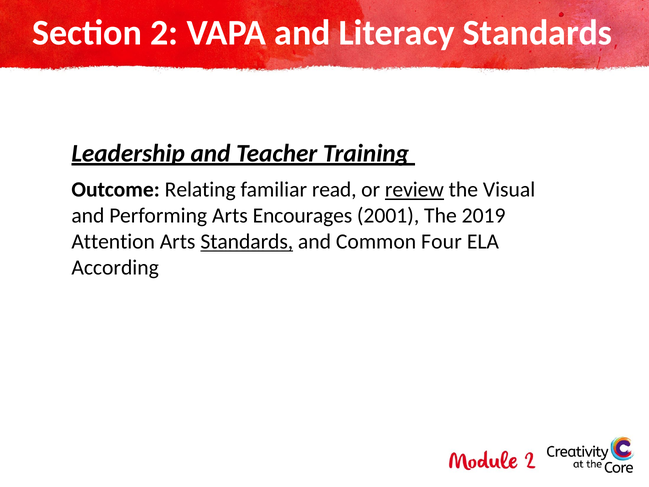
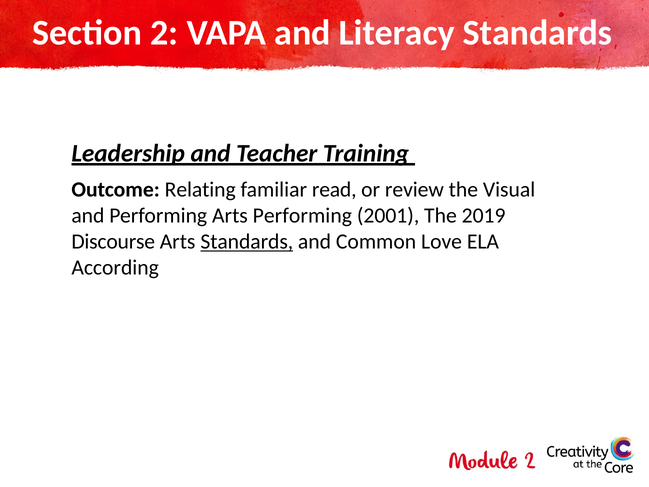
review underline: present -> none (414, 190)
Arts Encourages: Encourages -> Performing (302, 216)
Attention: Attention -> Discourse (113, 242)
Four: Four -> Love (442, 242)
